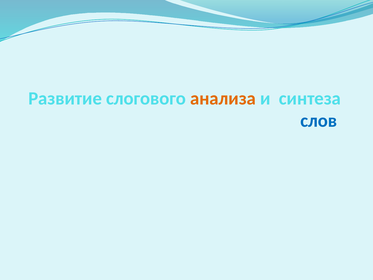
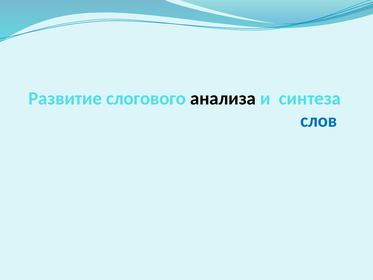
анализа colour: orange -> black (223, 98)
